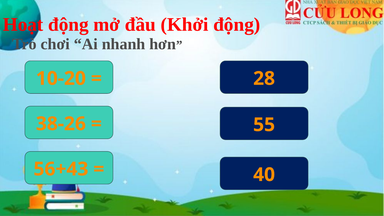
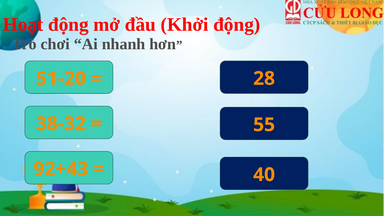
10-20: 10-20 -> 51-20 (61, 78)
38-26: 38-26 -> 38-32 (61, 124)
56+43: 56+43 -> 92+43 (61, 169)
